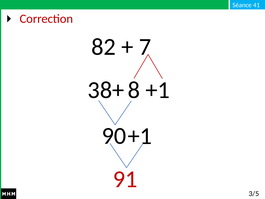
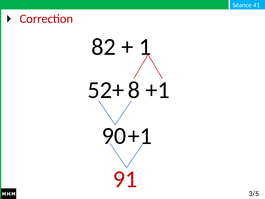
7: 7 -> 1 (145, 47)
38+: 38+ -> 52+ (106, 90)
